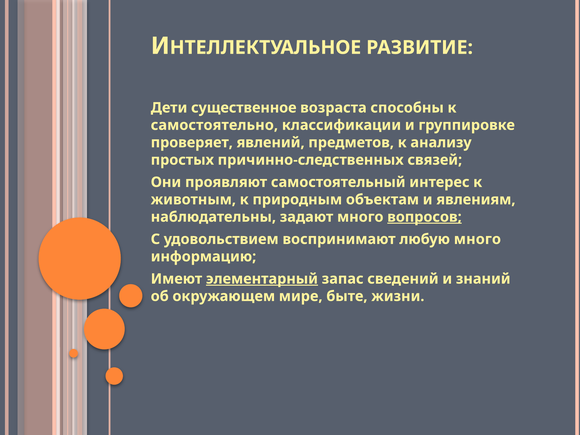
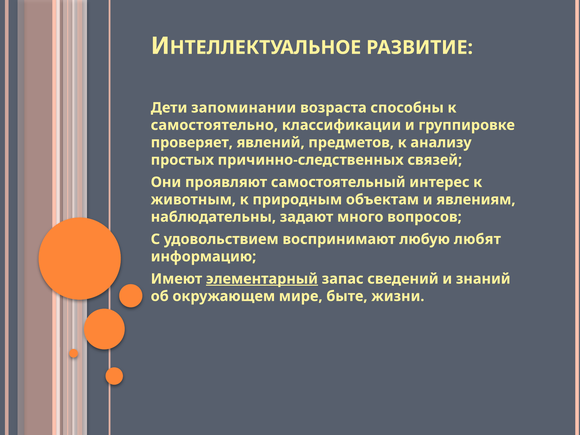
существенное: существенное -> запоминании (244, 108)
вопросов underline: present -> none (424, 217)
любую много: много -> любят (477, 239)
